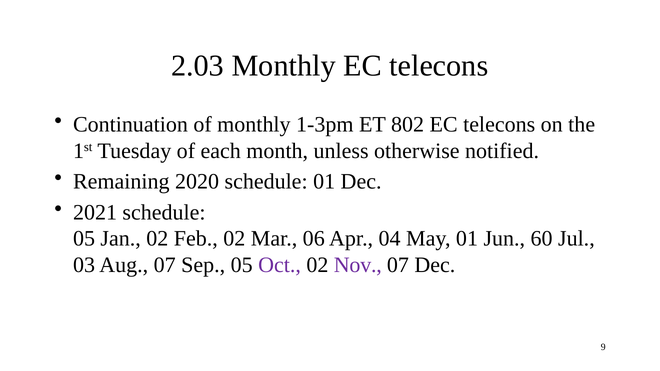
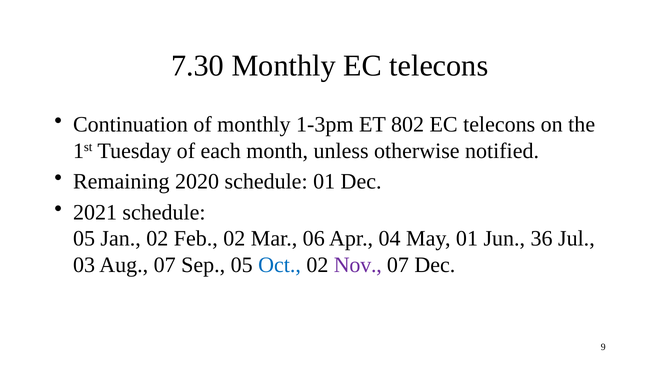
2.03: 2.03 -> 7.30 (198, 66)
60: 60 -> 36 (542, 239)
Oct colour: purple -> blue (280, 265)
